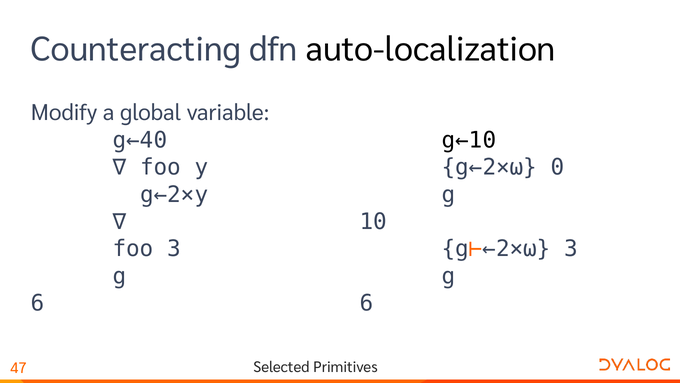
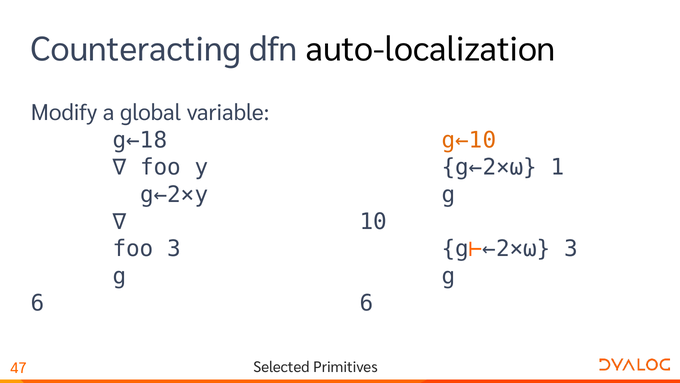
g←40: g←40 -> g←18 (140, 140)
g←10 colour: black -> orange (469, 140)
0: 0 -> 1 (558, 167)
